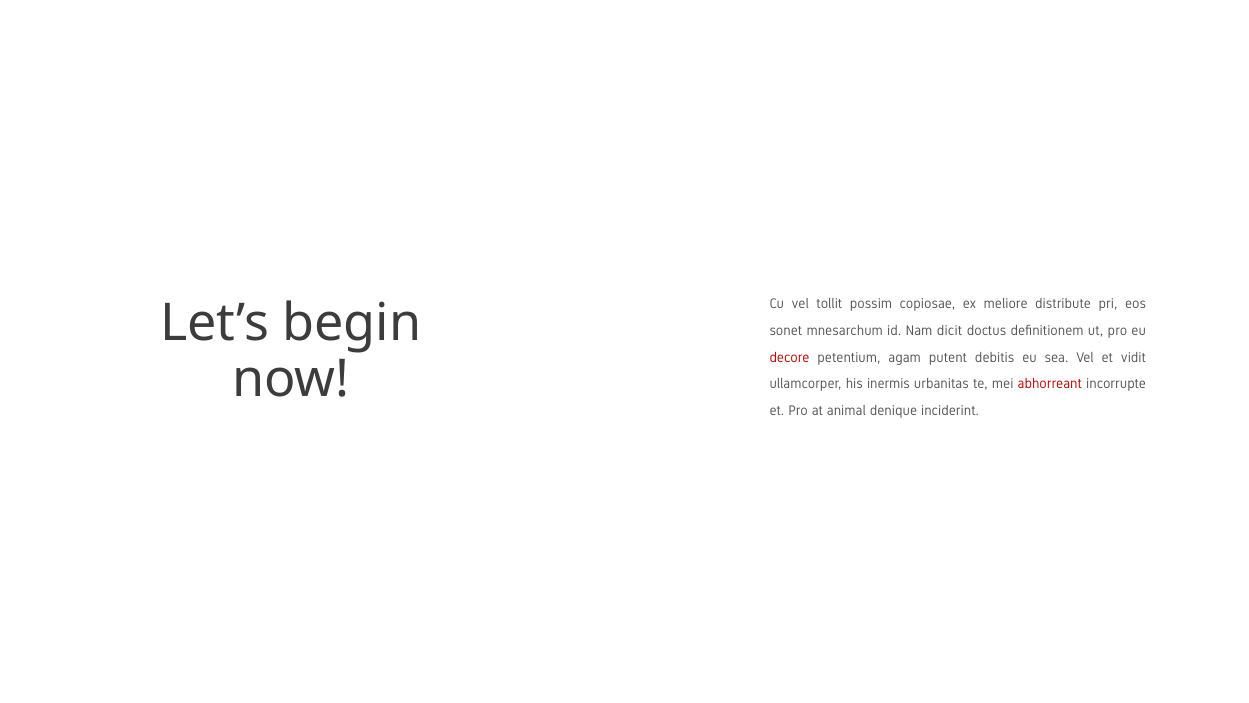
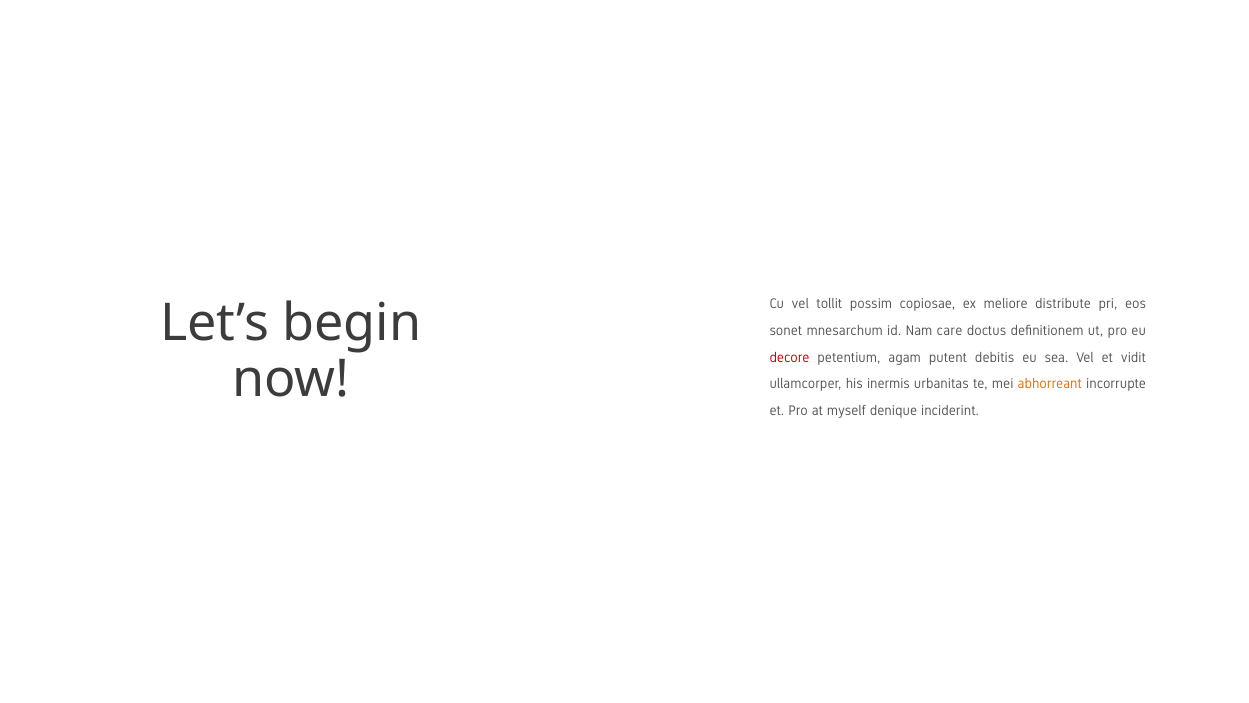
dicit: dicit -> care (950, 331)
abhorreant colour: red -> orange (1050, 384)
animal: animal -> myself (846, 410)
